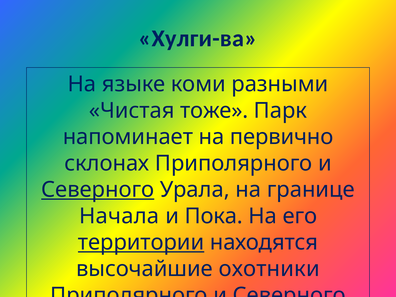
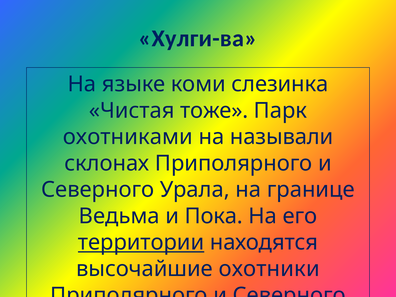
разными: разными -> слезинка (280, 84)
напоминает: напоминает -> охотниками (128, 137)
первично: первично -> называли (282, 137)
Северного underline: present -> none (98, 190)
Начала: Начала -> Ведьма (119, 216)
